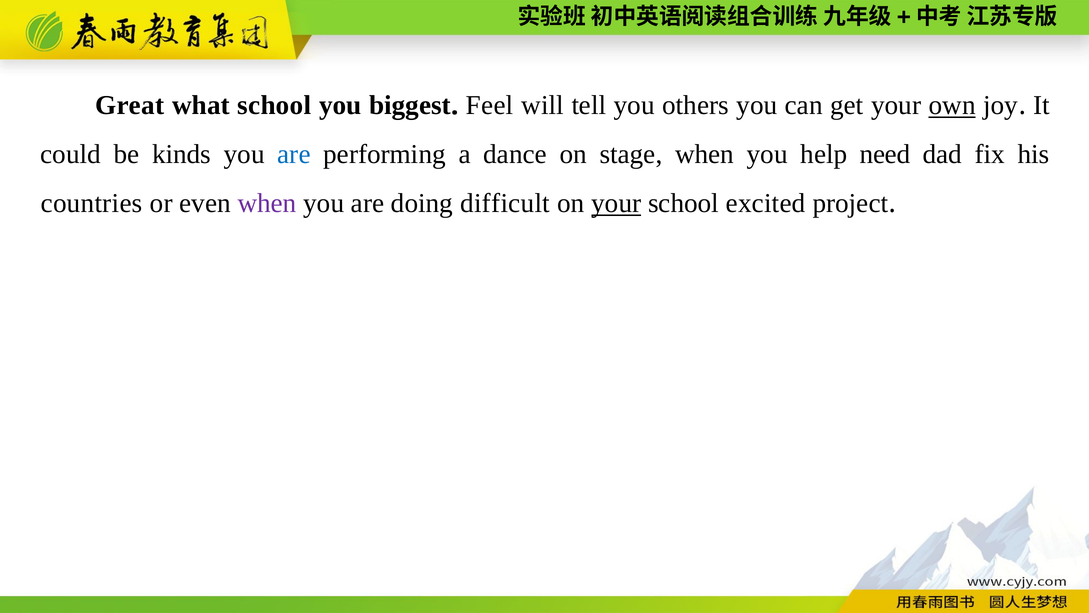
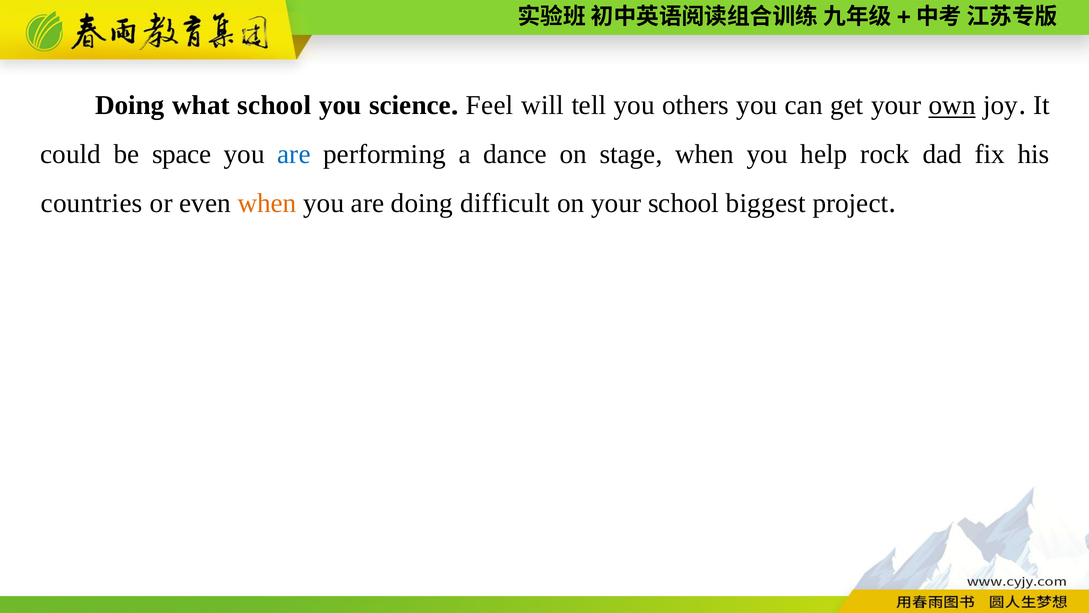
Great: Great -> Doing (130, 105)
biggest: biggest -> science (410, 105)
kinds: kinds -> space (182, 154)
need: need -> rock (885, 154)
when colour: purple -> orange (267, 203)
your underline: present -> none (616, 203)
excited: excited -> biggest (766, 203)
